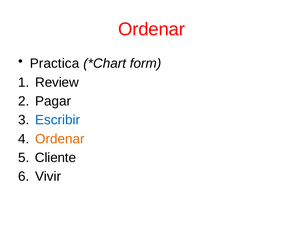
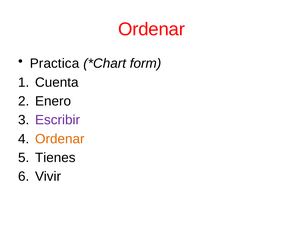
Review: Review -> Cuenta (57, 82)
Pagar: Pagar -> Enero (53, 101)
Escribir colour: blue -> purple (58, 120)
Cliente: Cliente -> Tienes (55, 158)
